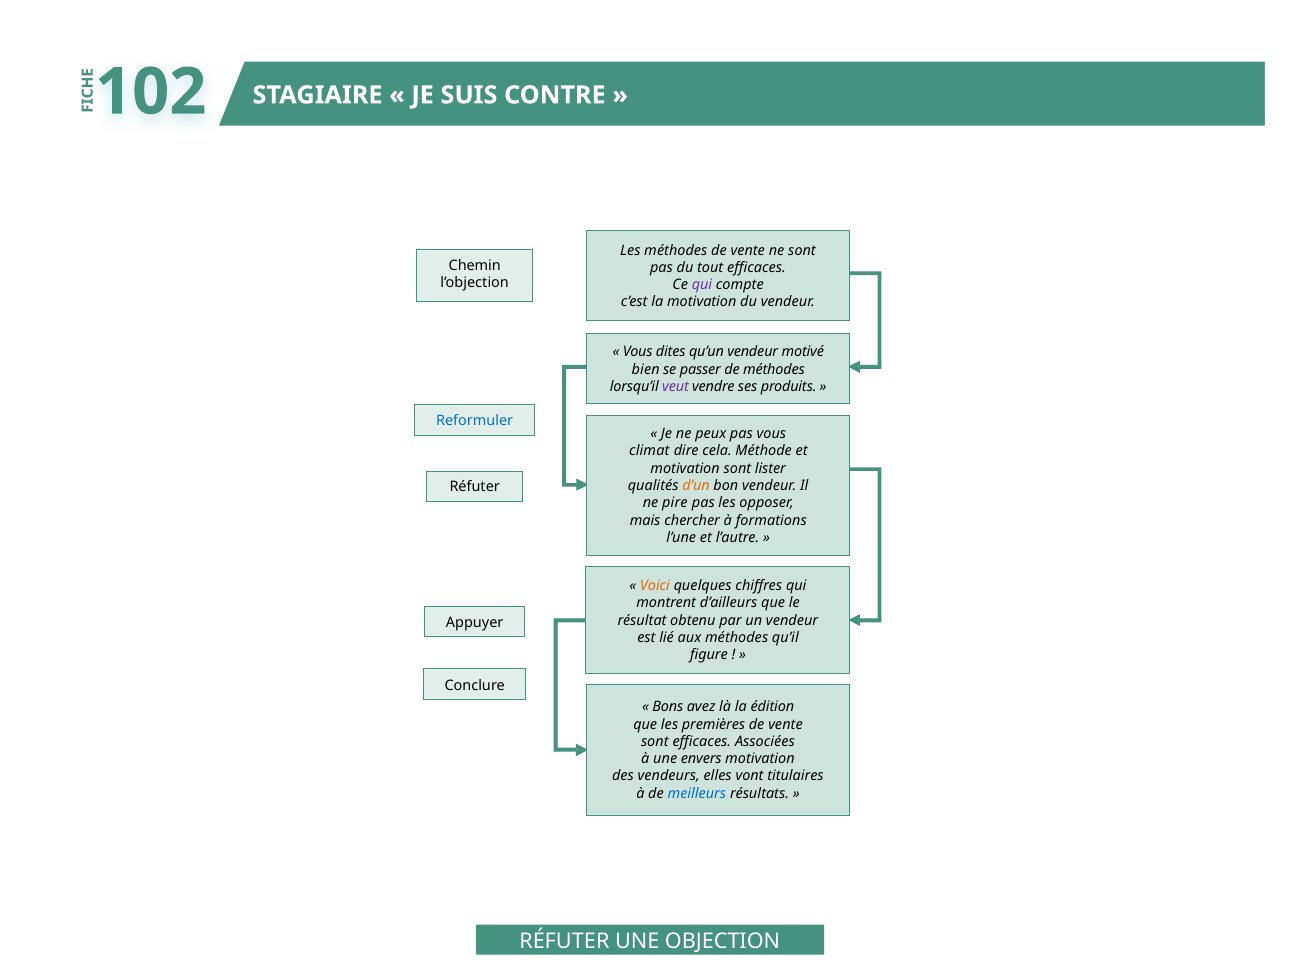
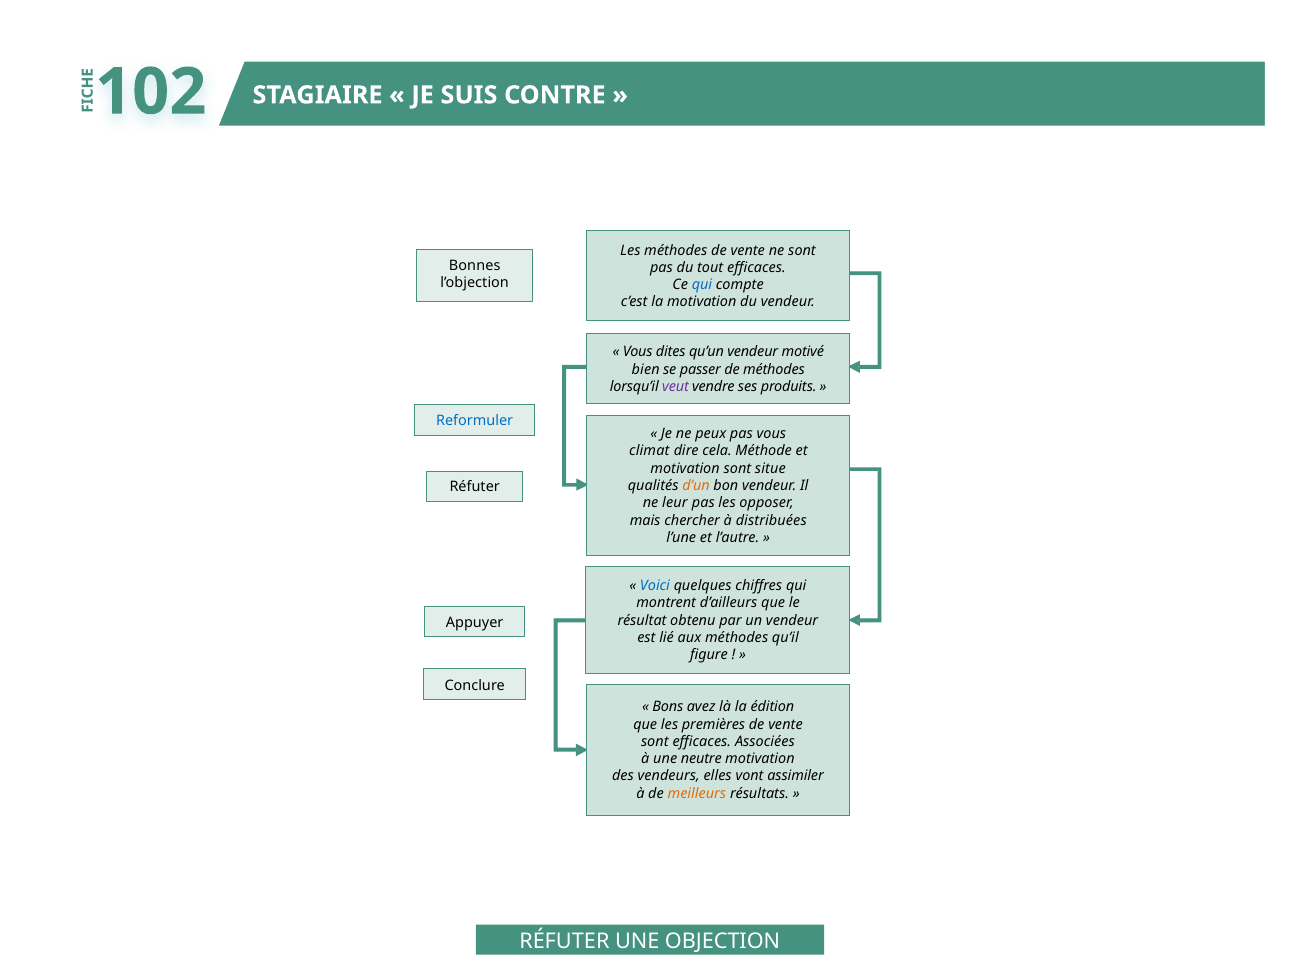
Chemin: Chemin -> Bonnes (475, 266)
qui colour: purple -> blue (702, 285)
lister: lister -> situe (770, 468)
pire: pire -> leur (675, 503)
formations: formations -> distribuées (771, 520)
Voici colour: orange -> blue (655, 586)
envers: envers -> neutre (701, 759)
titulaires: titulaires -> assimiler (796, 776)
meilleurs colour: blue -> orange (697, 794)
